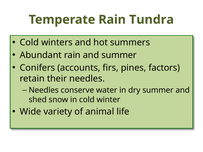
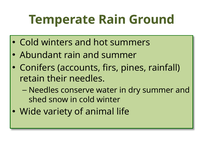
Tundra: Tundra -> Ground (152, 20)
factors: factors -> rainfall (164, 68)
